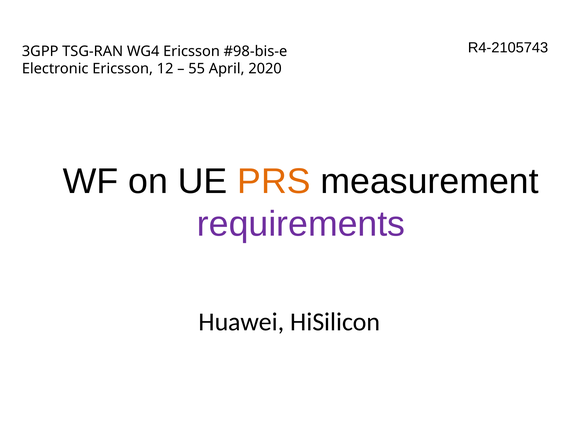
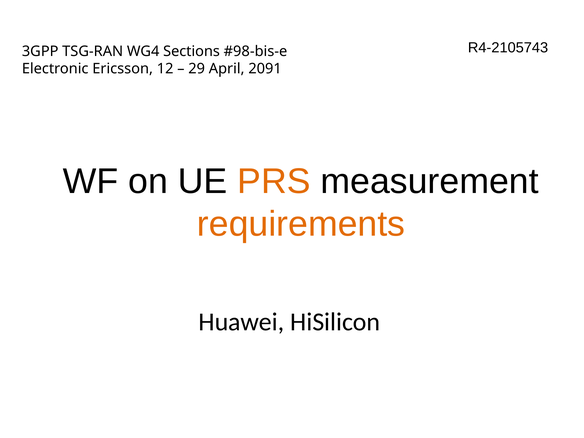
WG4 Ericsson: Ericsson -> Sections (192, 51)
55: 55 -> 29 (197, 69)
2020: 2020 -> 2091 (265, 69)
requirements colour: purple -> orange (301, 224)
